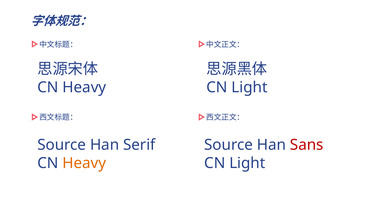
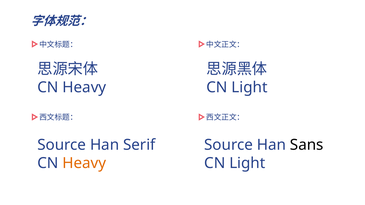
Sans colour: red -> black (307, 145)
